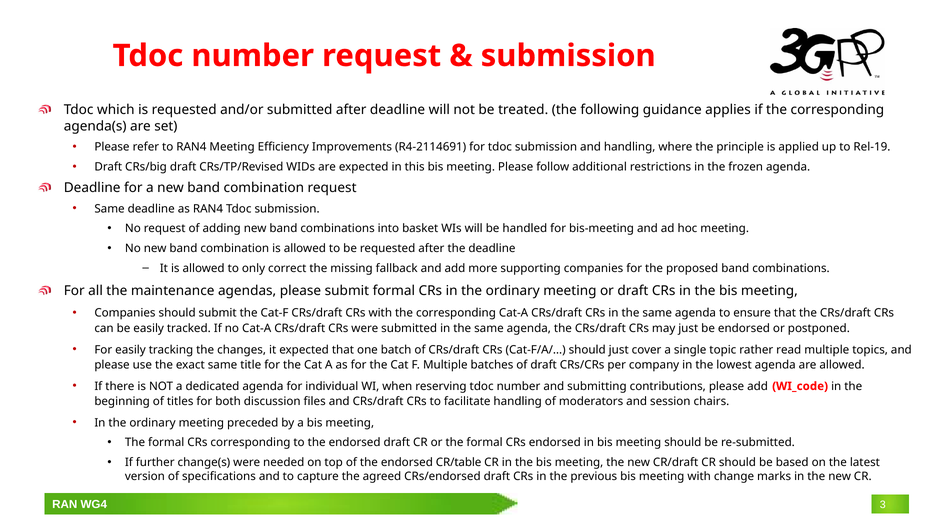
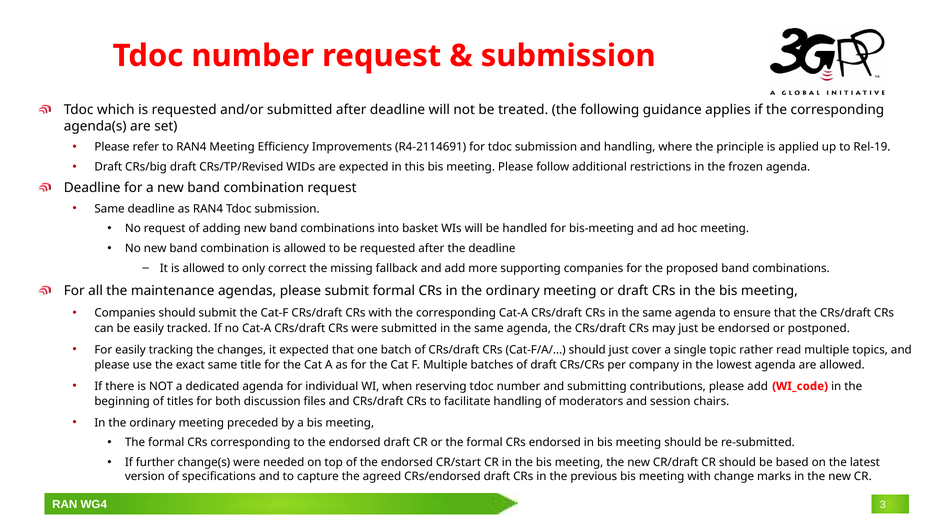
CR/table: CR/table -> CR/start (458, 462)
